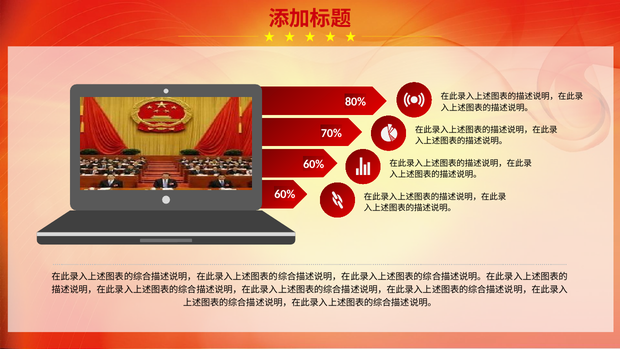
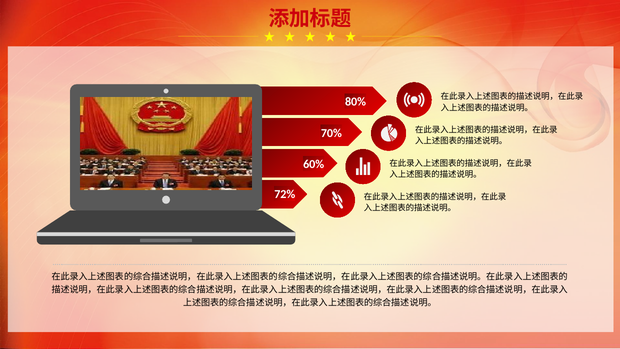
60%: 60% -> 72% (285, 194)
